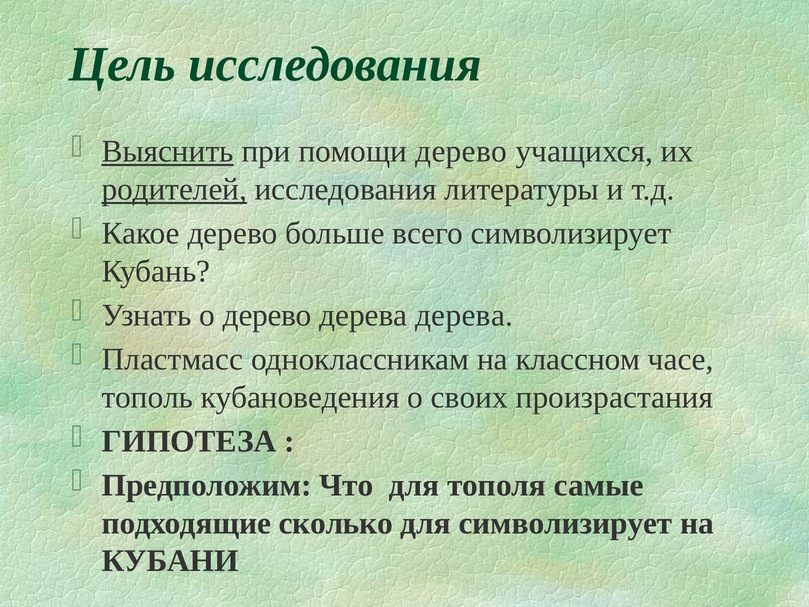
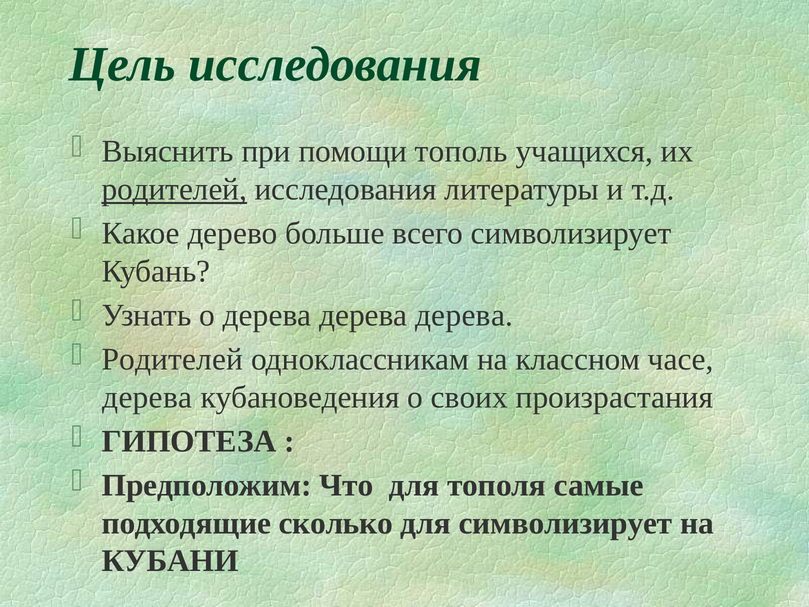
Выяснить underline: present -> none (168, 152)
помощи дерево: дерево -> тополь (461, 152)
о дерево: дерево -> дерева (267, 315)
Пластмасс: Пластмасс -> Родителей (172, 359)
тополь: тополь -> дерева (147, 397)
